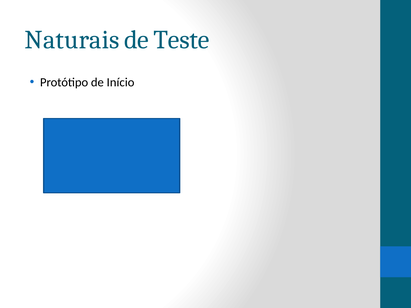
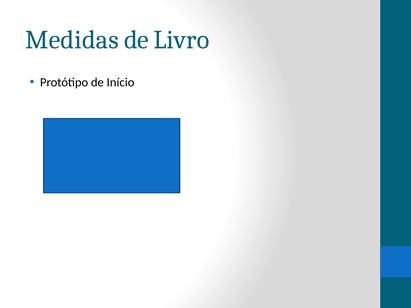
Naturais: Naturais -> Medidas (72, 40)
Teste: Teste -> Livro (181, 40)
